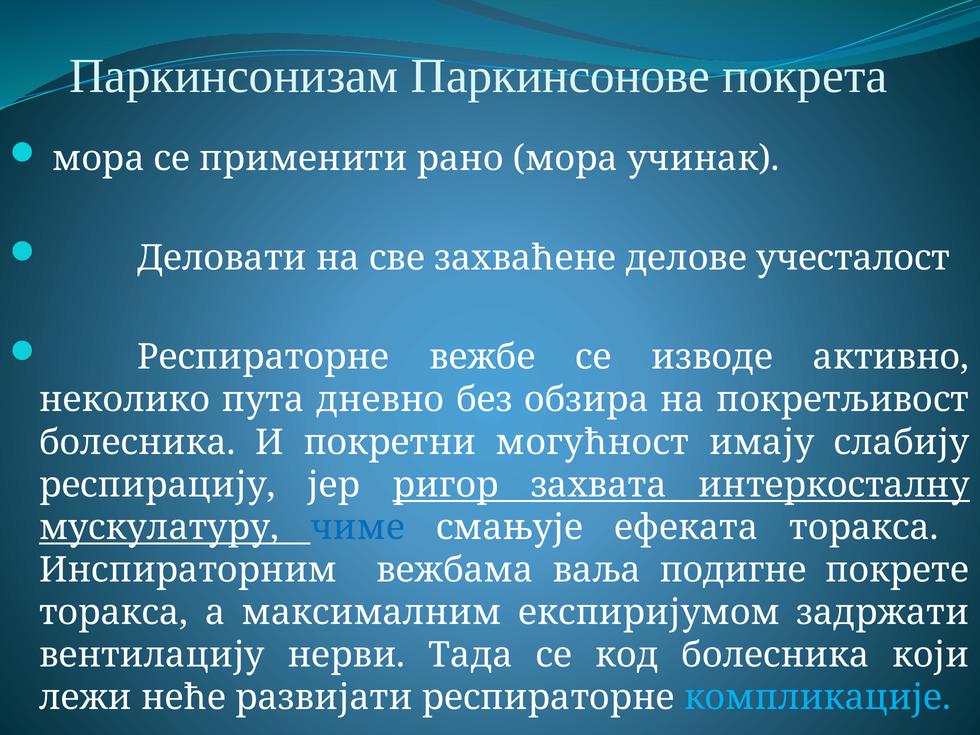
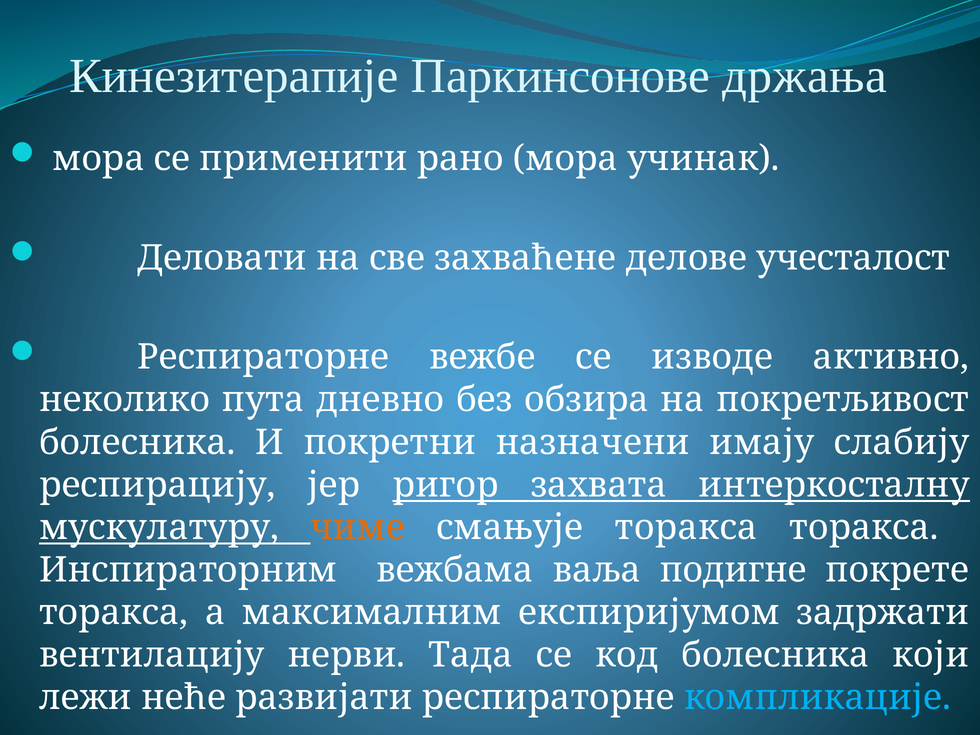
Паркинсонизам: Паркинсонизам -> Кинезитерапије (234, 76)
покрета: покрета -> држања (805, 76)
могућност: могућност -> назначени (593, 442)
чиме colour: blue -> orange (358, 527)
смањује ефеката: ефеката -> торакса (686, 527)
